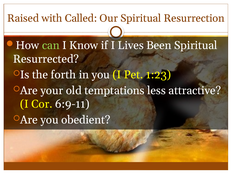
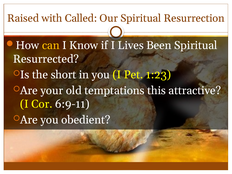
can colour: light green -> yellow (51, 45)
forth: forth -> short (64, 75)
less: less -> this (157, 91)
